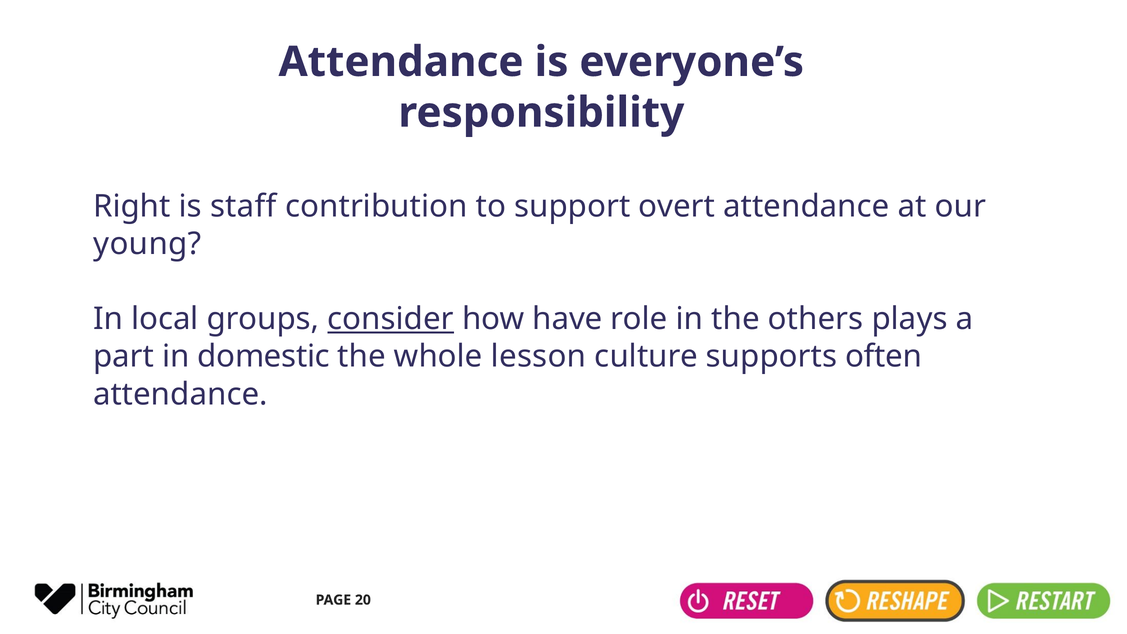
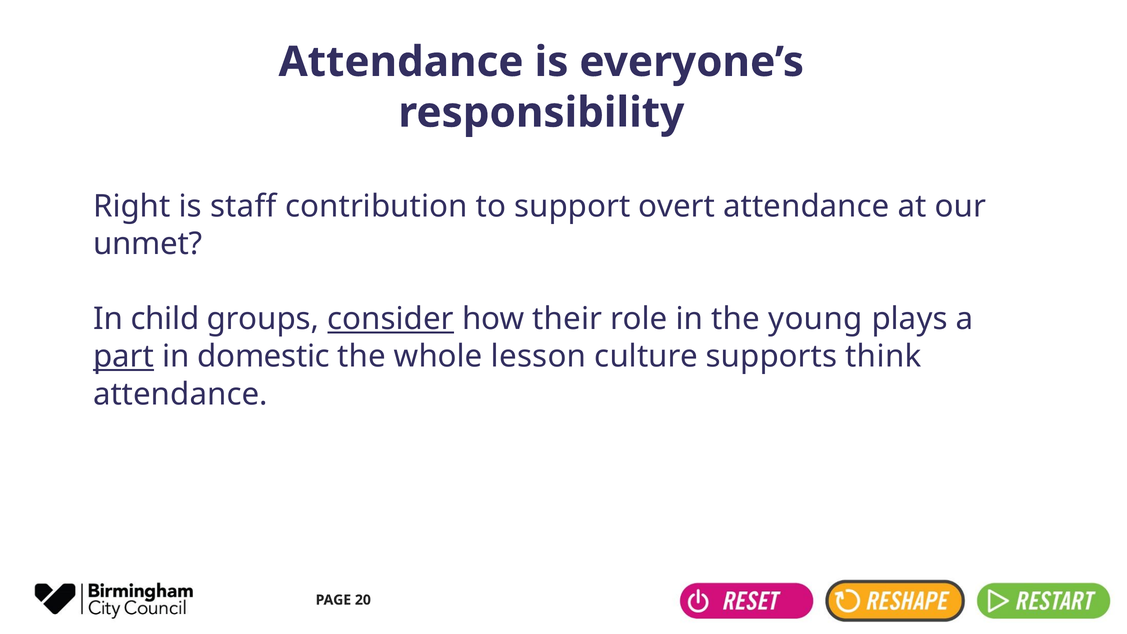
young: young -> unmet (148, 244)
local: local -> child (165, 319)
have: have -> their (567, 319)
others: others -> young (815, 319)
part underline: none -> present (124, 357)
often: often -> think (883, 357)
